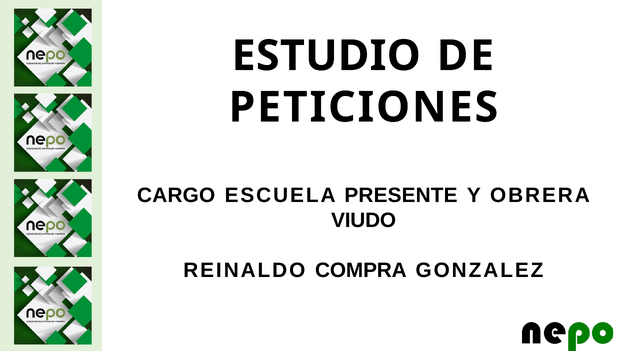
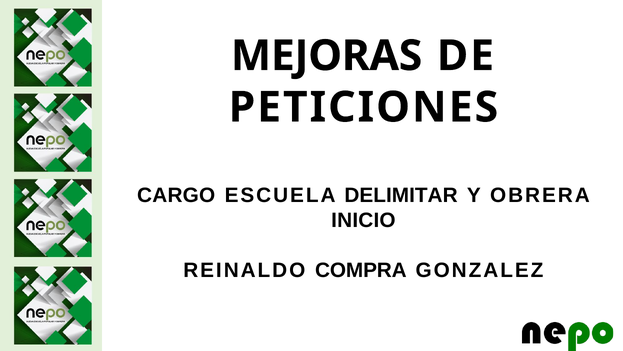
ESTUDIO: ESTUDIO -> MEJORAS (327, 56)
PRESENTE: PRESENTE -> DELIMITAR (401, 195)
VIUDO: VIUDO -> INICIO (363, 220)
